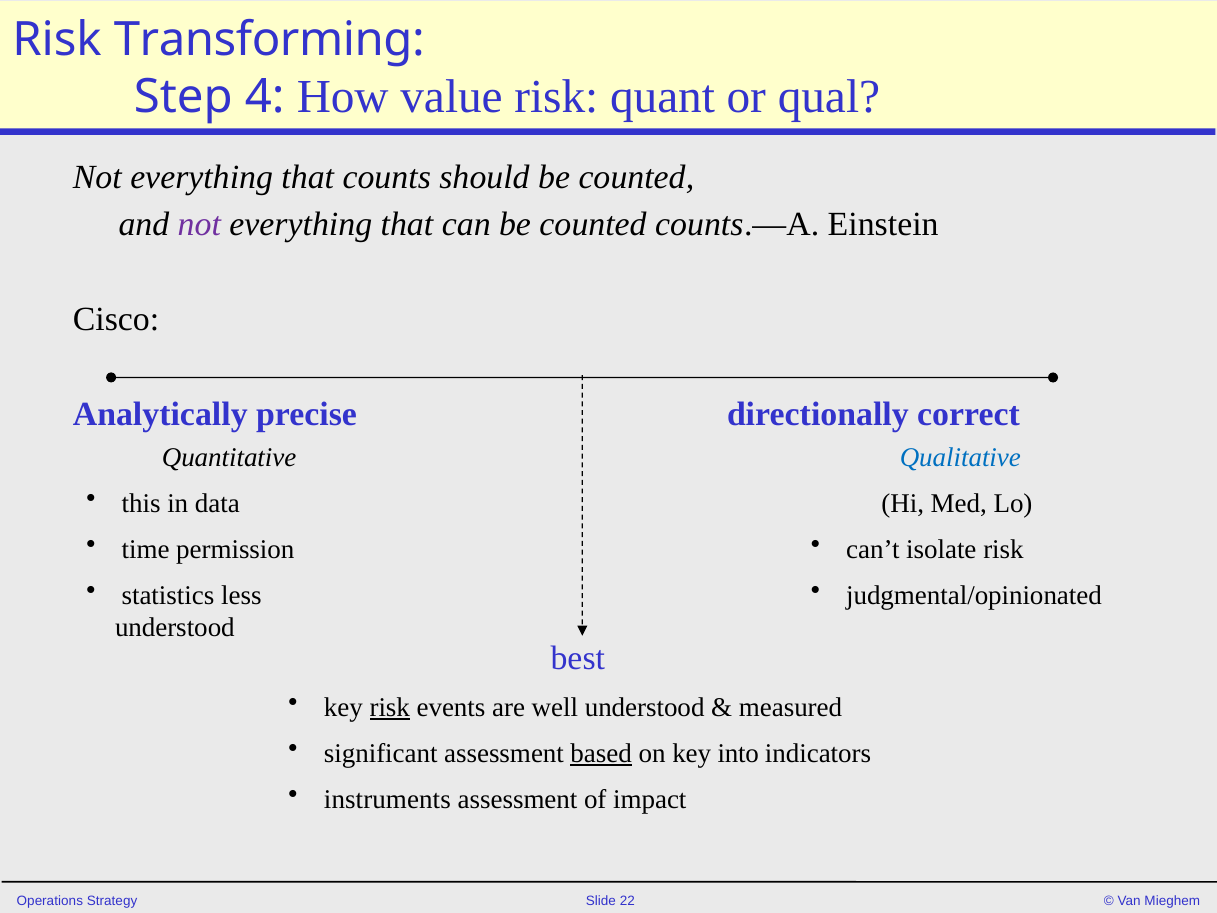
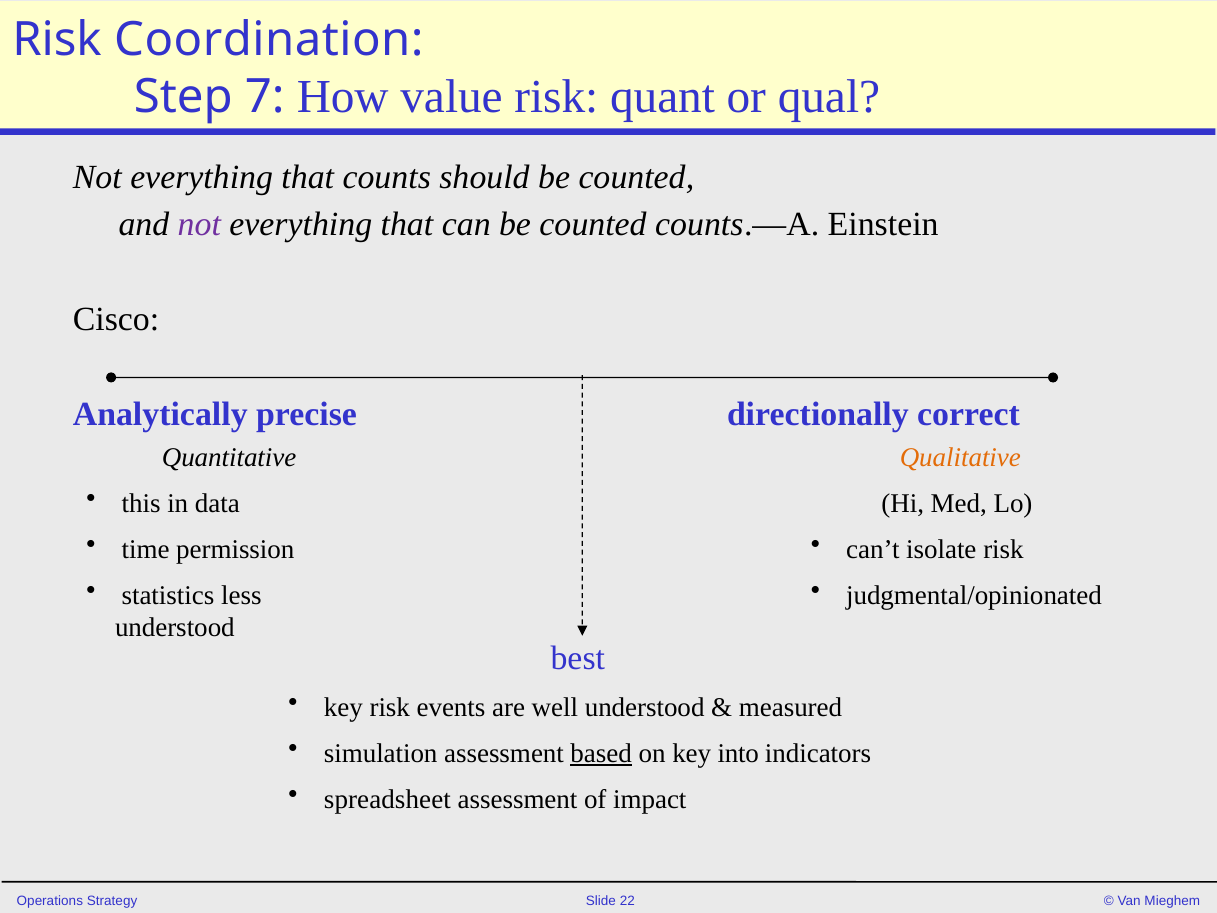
Transforming: Transforming -> Coordination (269, 40)
4: 4 -> 7 (265, 97)
Qualitative colour: blue -> orange (960, 457)
risk underline: present -> none (390, 707)
significant: significant -> simulation (381, 753)
instruments: instruments -> spreadsheet (387, 799)
